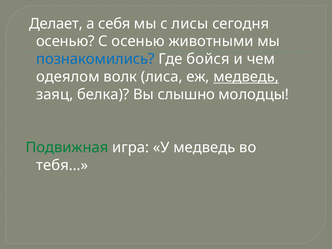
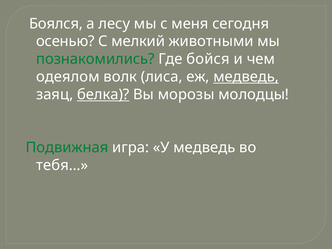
Делает: Делает -> Боялся (56, 24)
себя: себя -> лесу (114, 24)
лисы: лисы -> меня (190, 24)
С осенью: осенью -> мелкий (138, 41)
познакомились colour: blue -> green (95, 59)
белка underline: none -> present (103, 94)
слышно: слышно -> морозы (186, 94)
